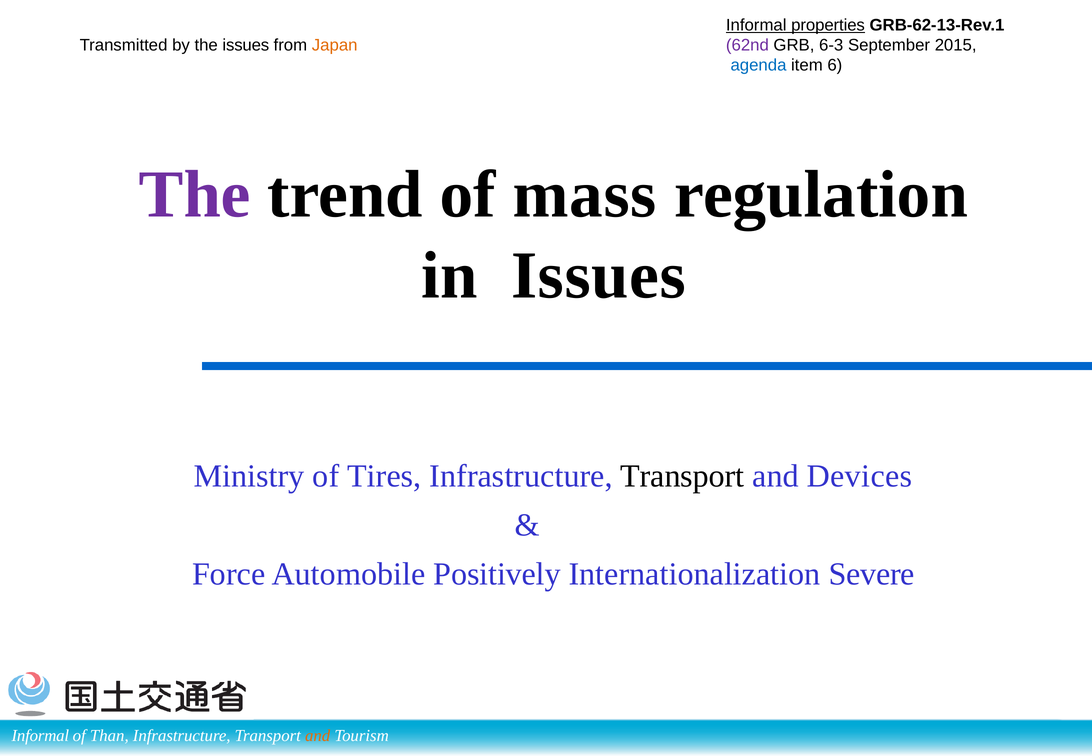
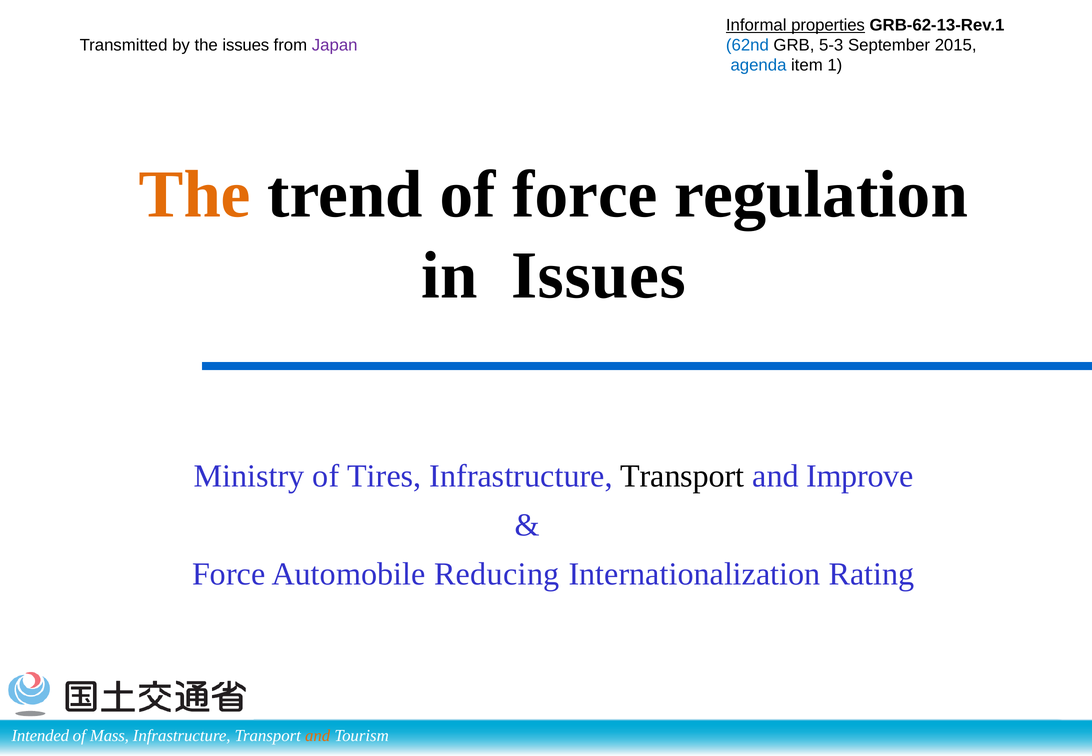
Japan colour: orange -> purple (335, 45)
62nd colour: purple -> blue (747, 45)
6-3: 6-3 -> 5-3 (831, 45)
6: 6 -> 1 (835, 65)
The colour: purple -> orange (195, 195)
of mass: mass -> force (585, 195)
Devices: Devices -> Improve (860, 476)
Positively: Positively -> Reducing (497, 574)
Severe: Severe -> Rating (872, 574)
Informal: Informal -> Intended (40, 735)
Than: Than -> Mass (109, 735)
